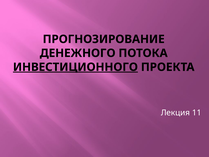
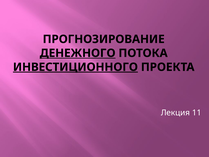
ДЕНЕЖНОГО underline: none -> present (78, 53)
